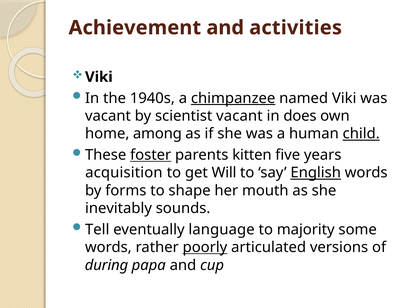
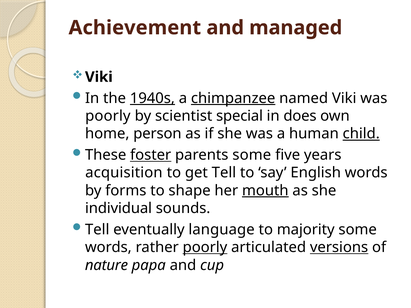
activities: activities -> managed (296, 28)
1940s underline: none -> present (152, 98)
vacant: vacant -> poorly (108, 116)
scientist vacant: vacant -> special (240, 116)
among: among -> person (157, 134)
parents kitten: kitten -> some (252, 155)
get Will: Will -> Tell (224, 173)
English underline: present -> none (316, 173)
mouth underline: none -> present (265, 191)
inevitably: inevitably -> individual (119, 208)
versions underline: none -> present (339, 248)
during: during -> nature (107, 265)
